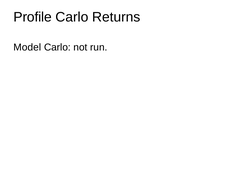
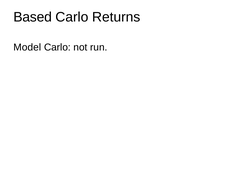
Profile: Profile -> Based (33, 17)
